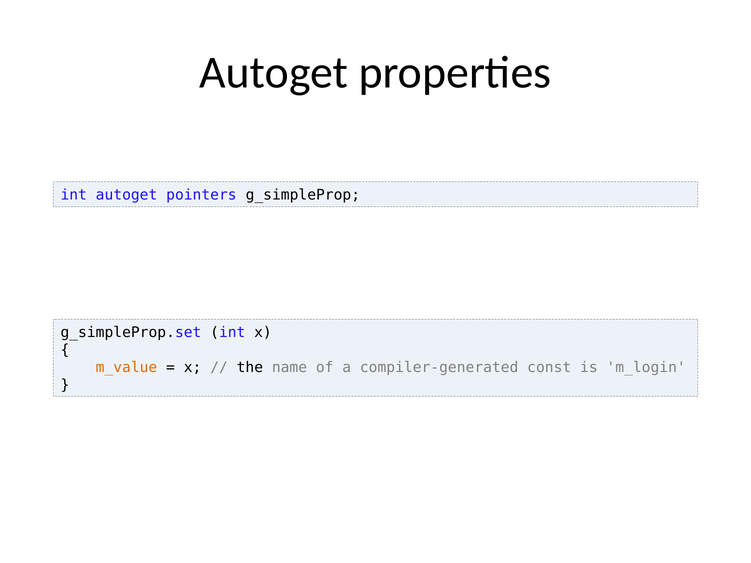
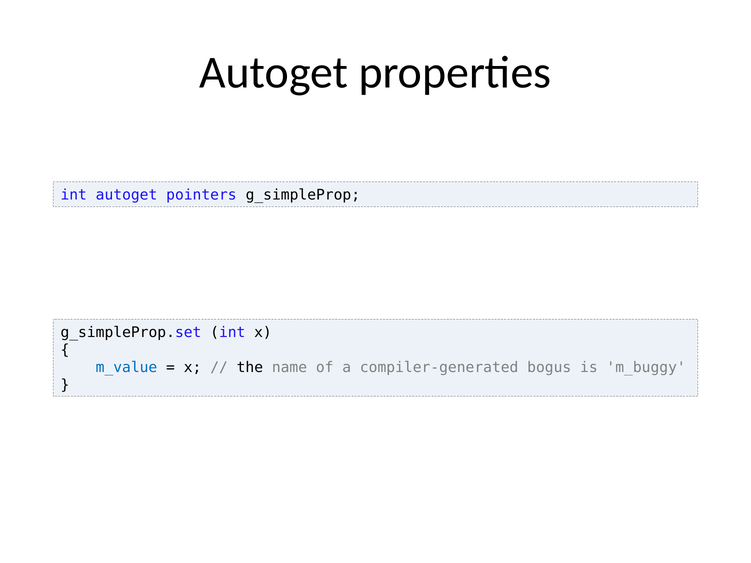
m_value colour: orange -> blue (127, 368)
const: const -> bogus (549, 368)
m_login: m_login -> m_buggy (646, 368)
